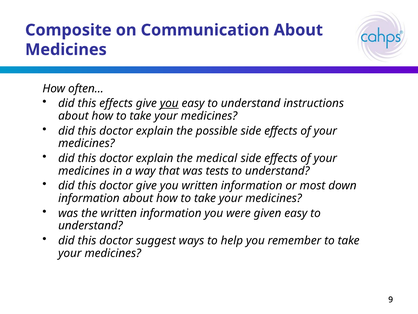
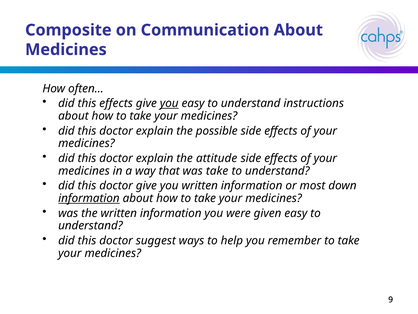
medical: medical -> attitude (217, 158)
was tests: tests -> take (217, 171)
information underline: none -> present (89, 198)
